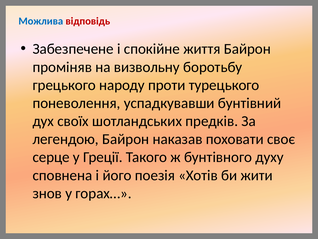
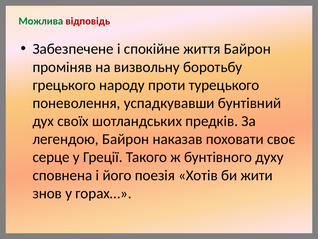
Можлива colour: blue -> green (41, 21)
